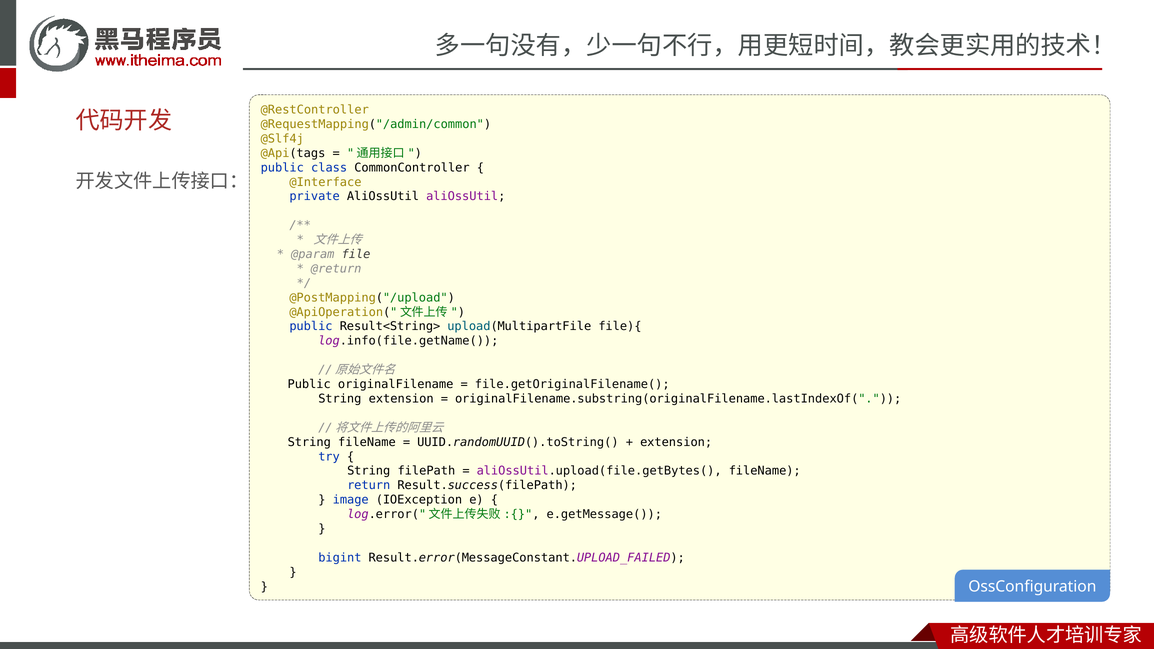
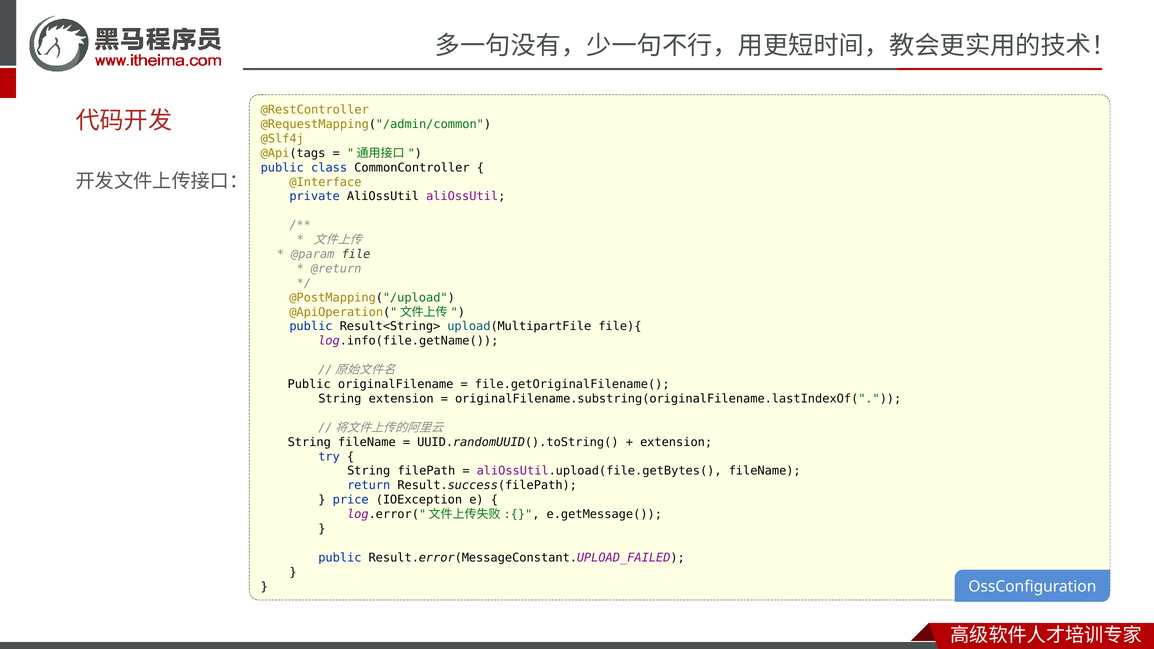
image: image -> price (351, 500)
bigint: bigint -> public (340, 558)
